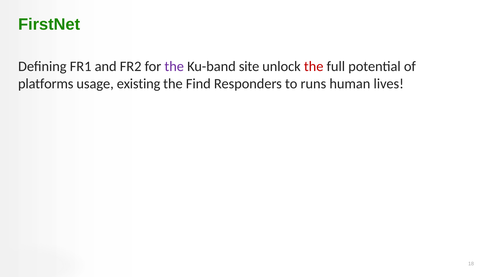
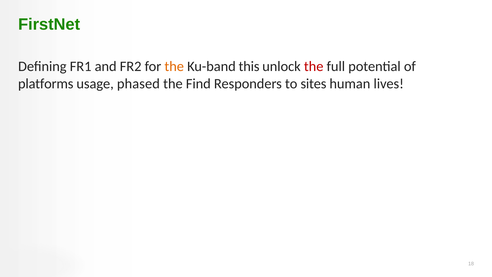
the colour: purple -> orange (174, 66)
site: site -> this (249, 66)
existing: existing -> phased (138, 84)
runs: runs -> sites (313, 84)
